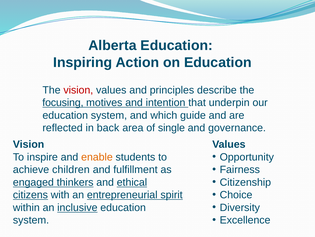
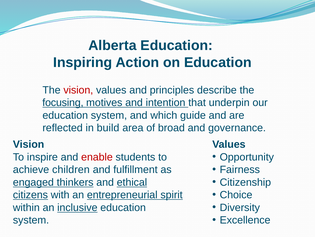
back: back -> build (108, 128)
single: single -> broad (171, 128)
enable colour: orange -> red (97, 157)
